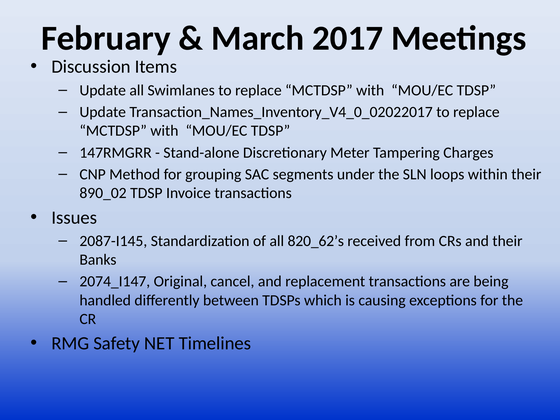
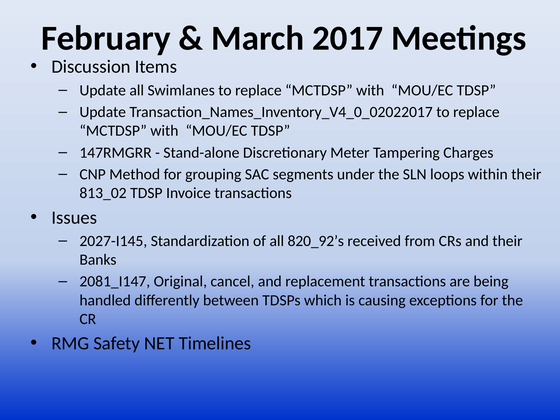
890_02: 890_02 -> 813_02 (103, 193)
2087-I145: 2087-I145 -> 2027-I145 (113, 241)
820_62’s: 820_62’s -> 820_92’s (316, 241)
2074_I147: 2074_I147 -> 2081_I147 (115, 282)
